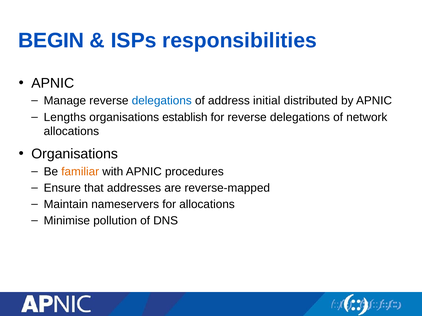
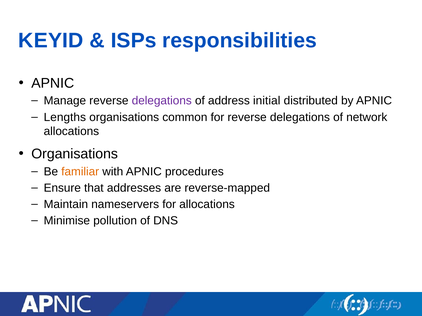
BEGIN: BEGIN -> KEYID (51, 41)
delegations colour: blue -> purple (162, 101)
establish: establish -> common (185, 117)
